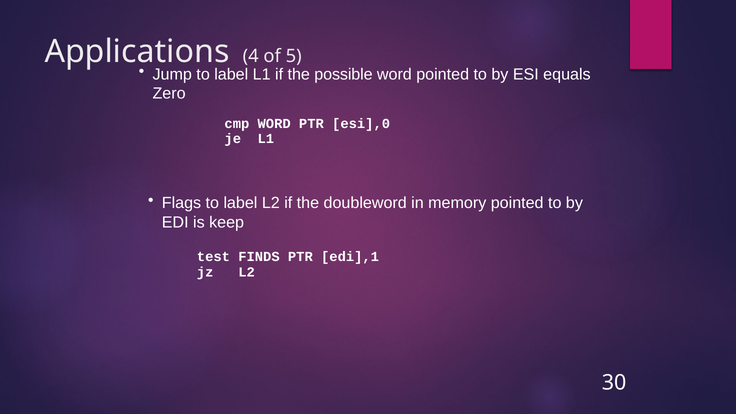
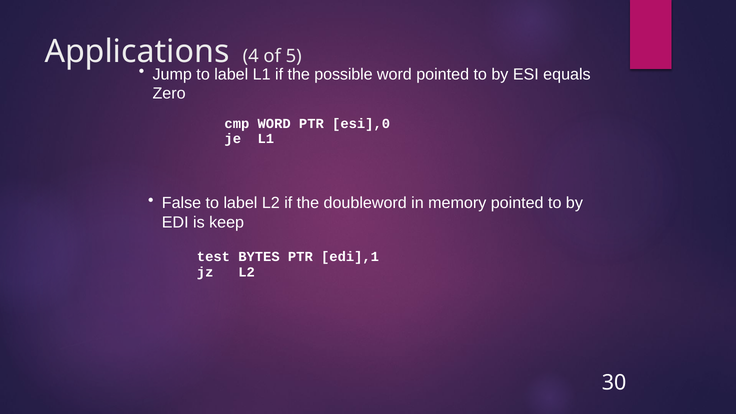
Flags: Flags -> False (181, 203)
FINDS: FINDS -> BYTES (259, 257)
